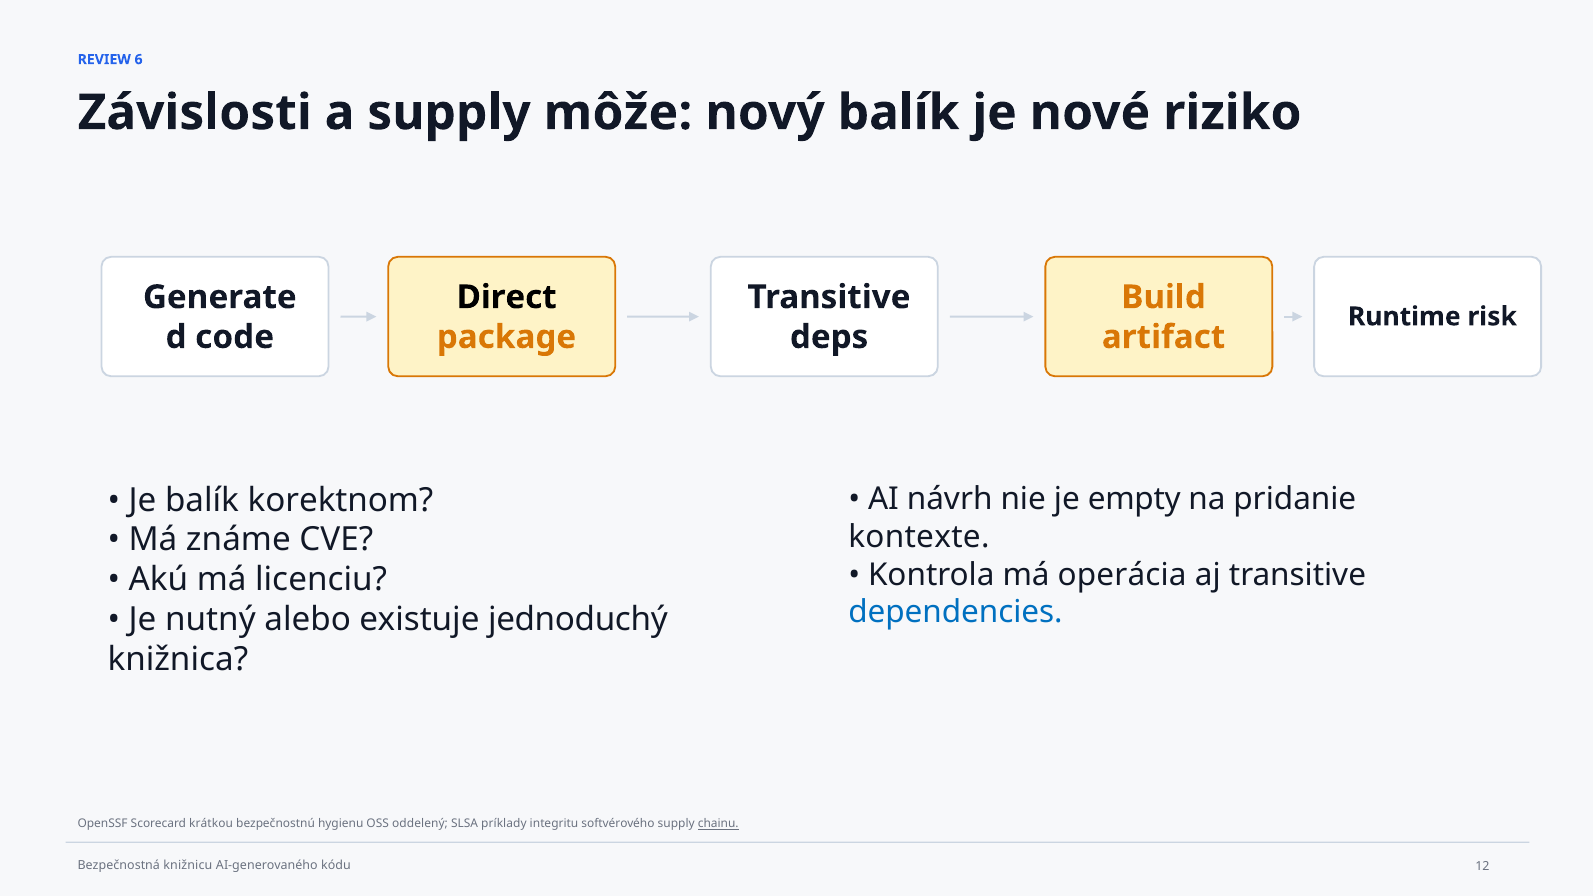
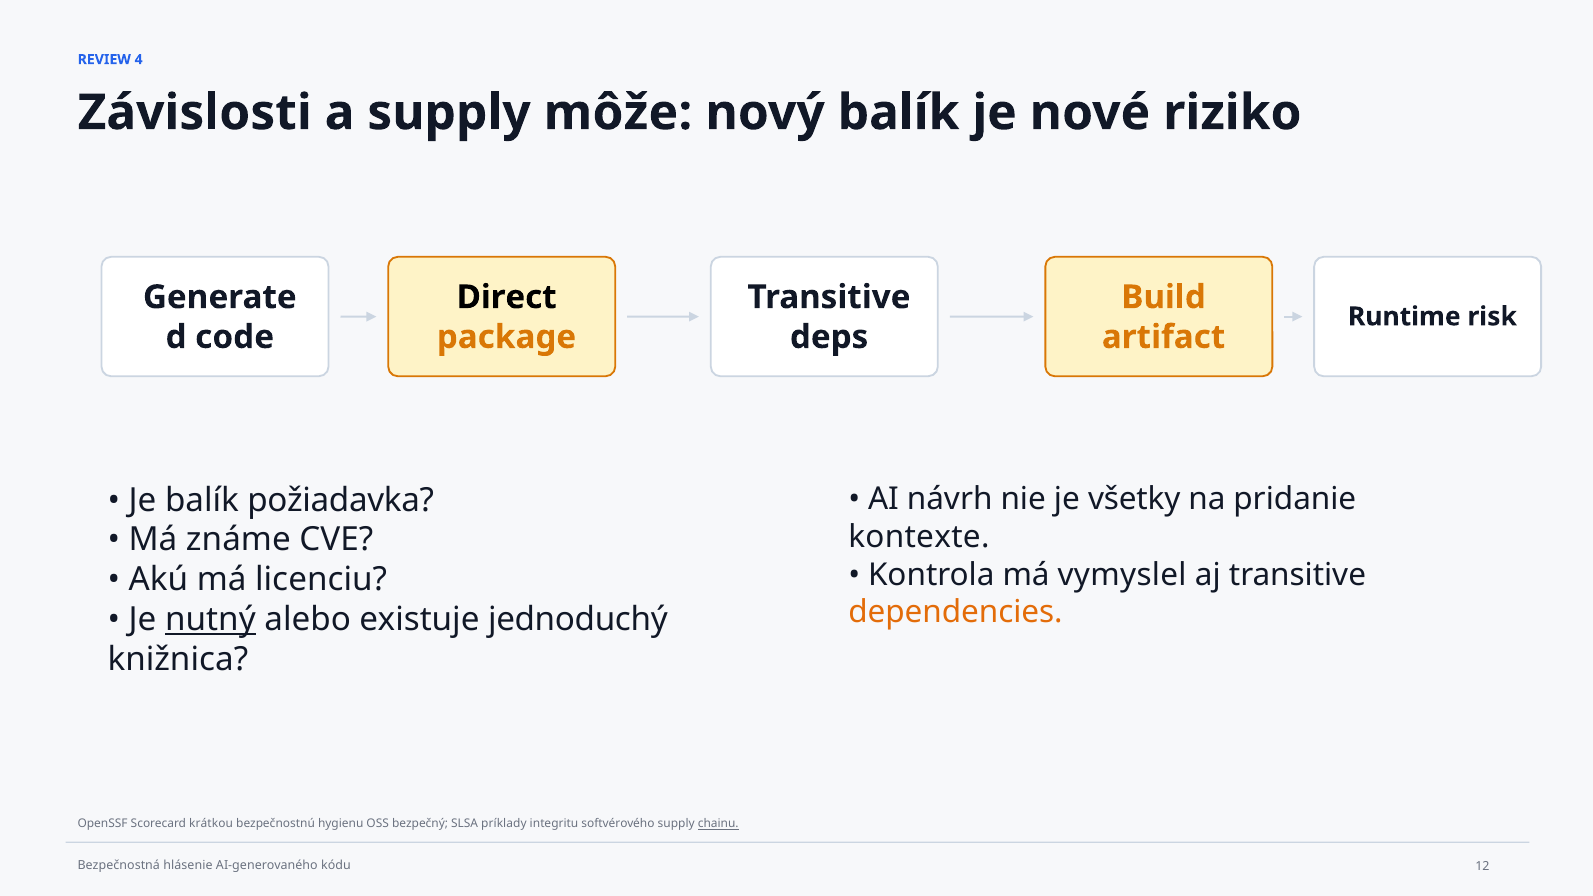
6: 6 -> 4 (139, 60)
empty: empty -> všetky (1134, 499)
korektnom: korektnom -> požiadavka (341, 500)
operácia: operácia -> vymyslel (1122, 575)
dependencies colour: blue -> orange (955, 612)
nutný underline: none -> present (210, 620)
oddelený: oddelený -> bezpečný (420, 824)
knižnicu: knižnicu -> hlásenie (188, 866)
